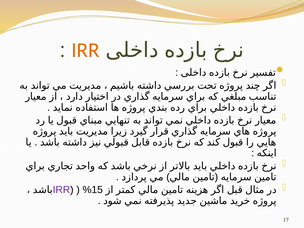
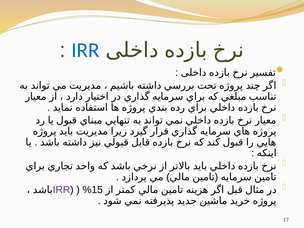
IRR colour: orange -> blue (85, 50)
